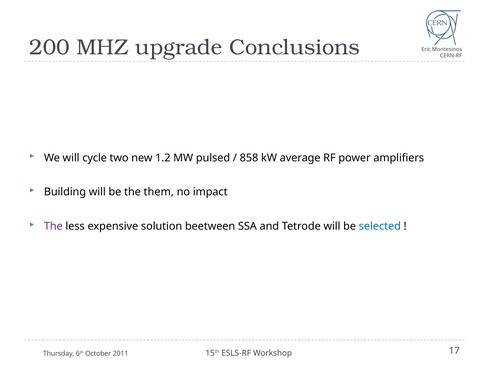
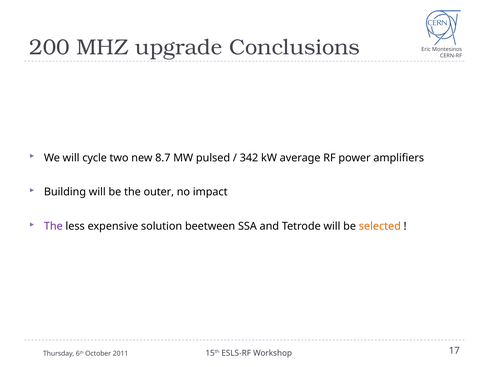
1.2: 1.2 -> 8.7 (163, 158)
858: 858 -> 342 (249, 158)
them: them -> outer (159, 192)
selected colour: blue -> orange (380, 226)
